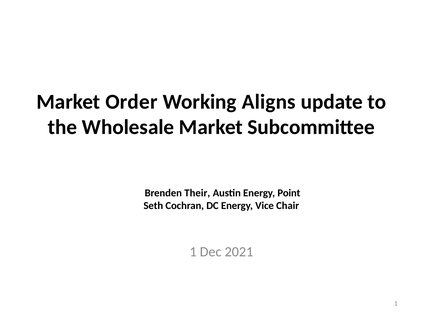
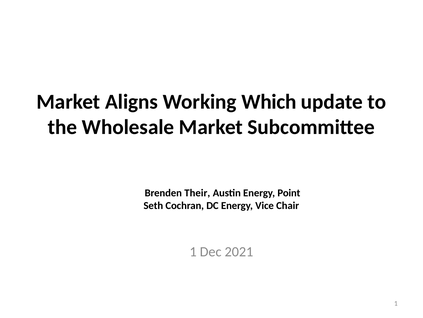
Order: Order -> Aligns (132, 102)
Aligns: Aligns -> Which (269, 102)
